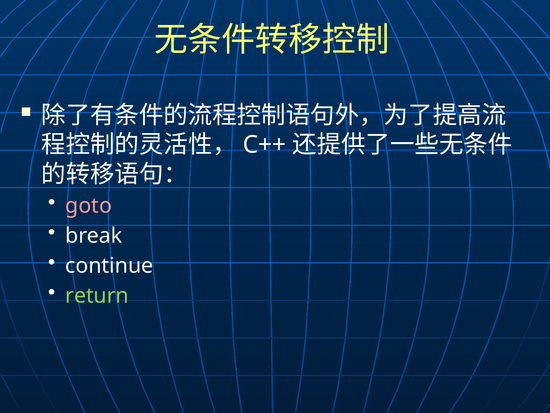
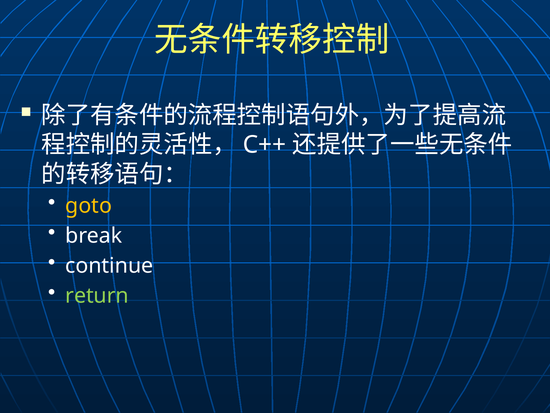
goto colour: pink -> yellow (89, 206)
